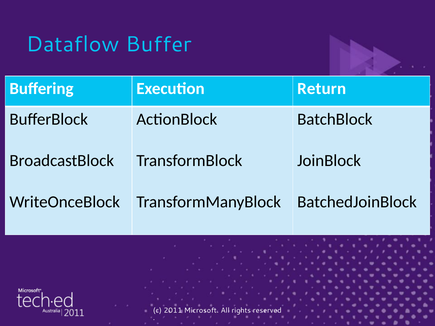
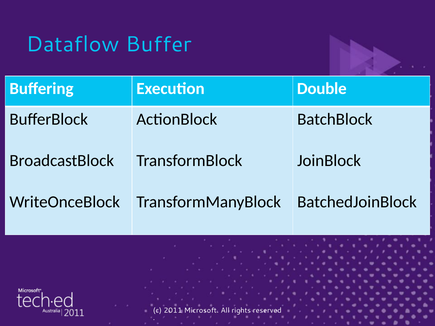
Return: Return -> Double (322, 89)
